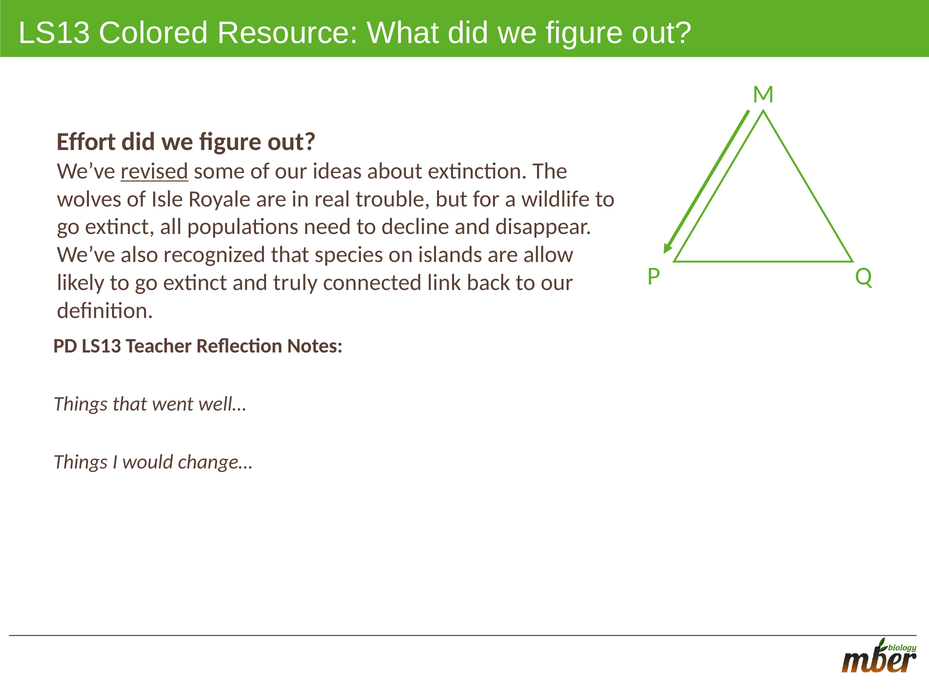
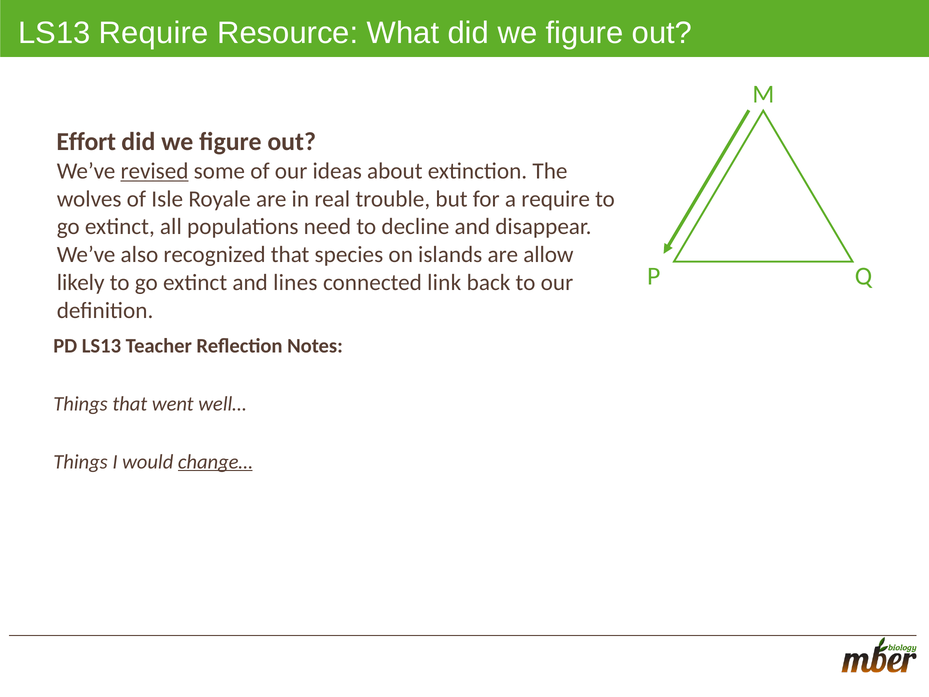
LS13 Colored: Colored -> Require (153, 33)
a wildlife: wildlife -> require (556, 199)
truly: truly -> lines (295, 282)
change… underline: none -> present (215, 462)
